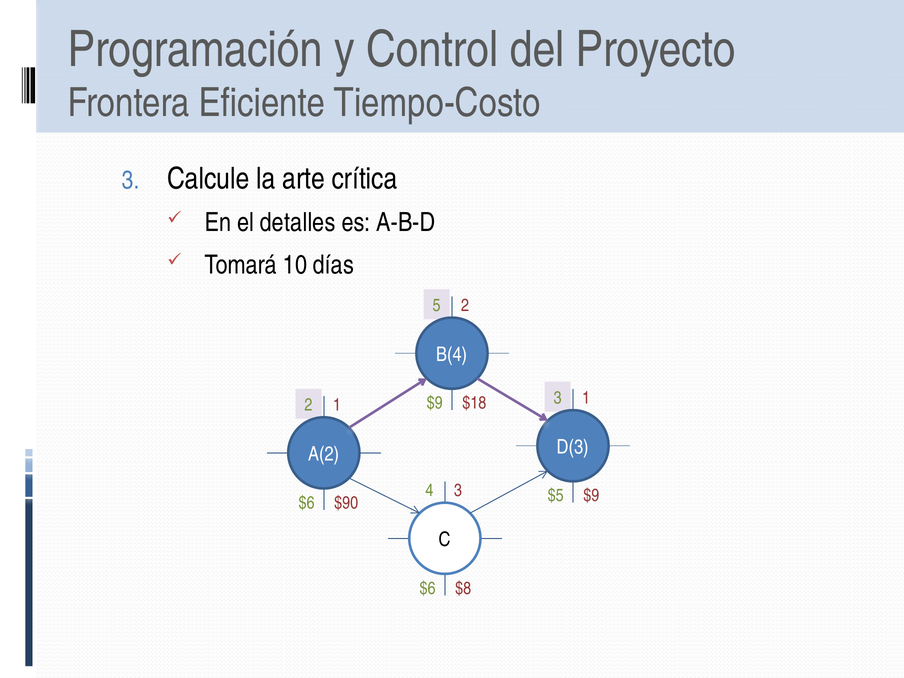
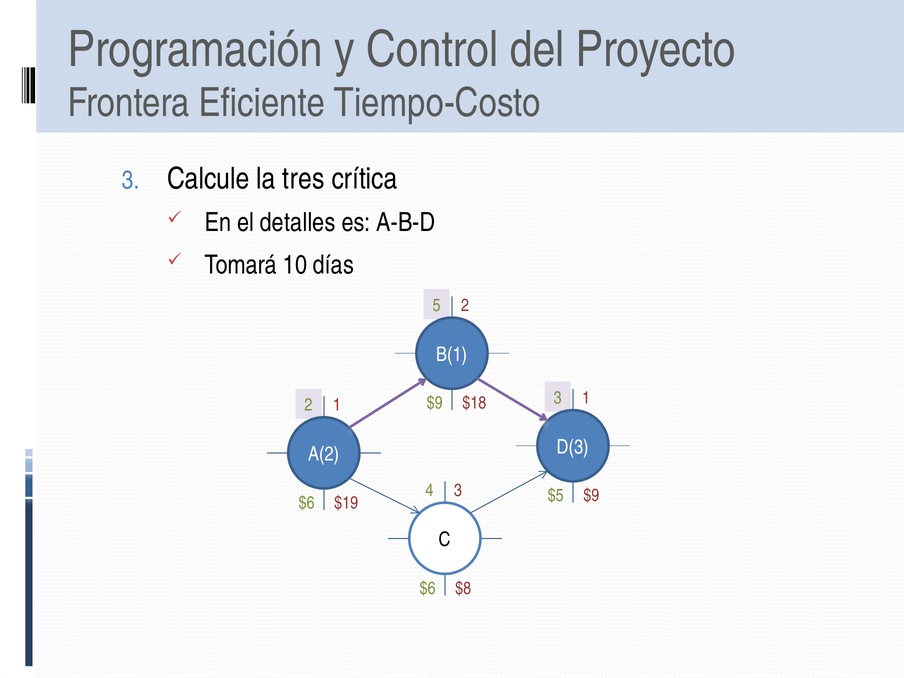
arte: arte -> tres (303, 179)
B(4: B(4 -> B(1 (452, 355)
$90: $90 -> $19 (346, 503)
